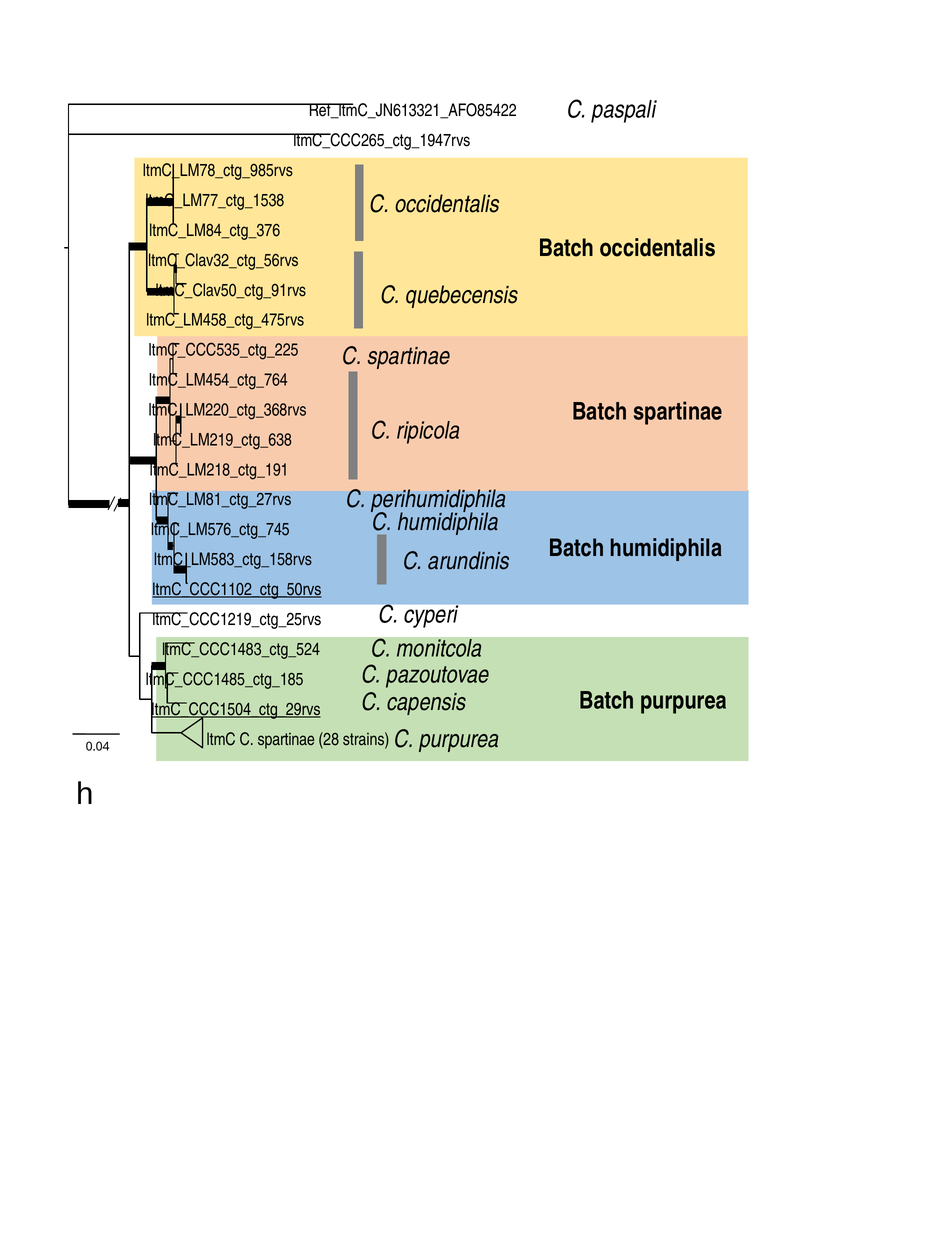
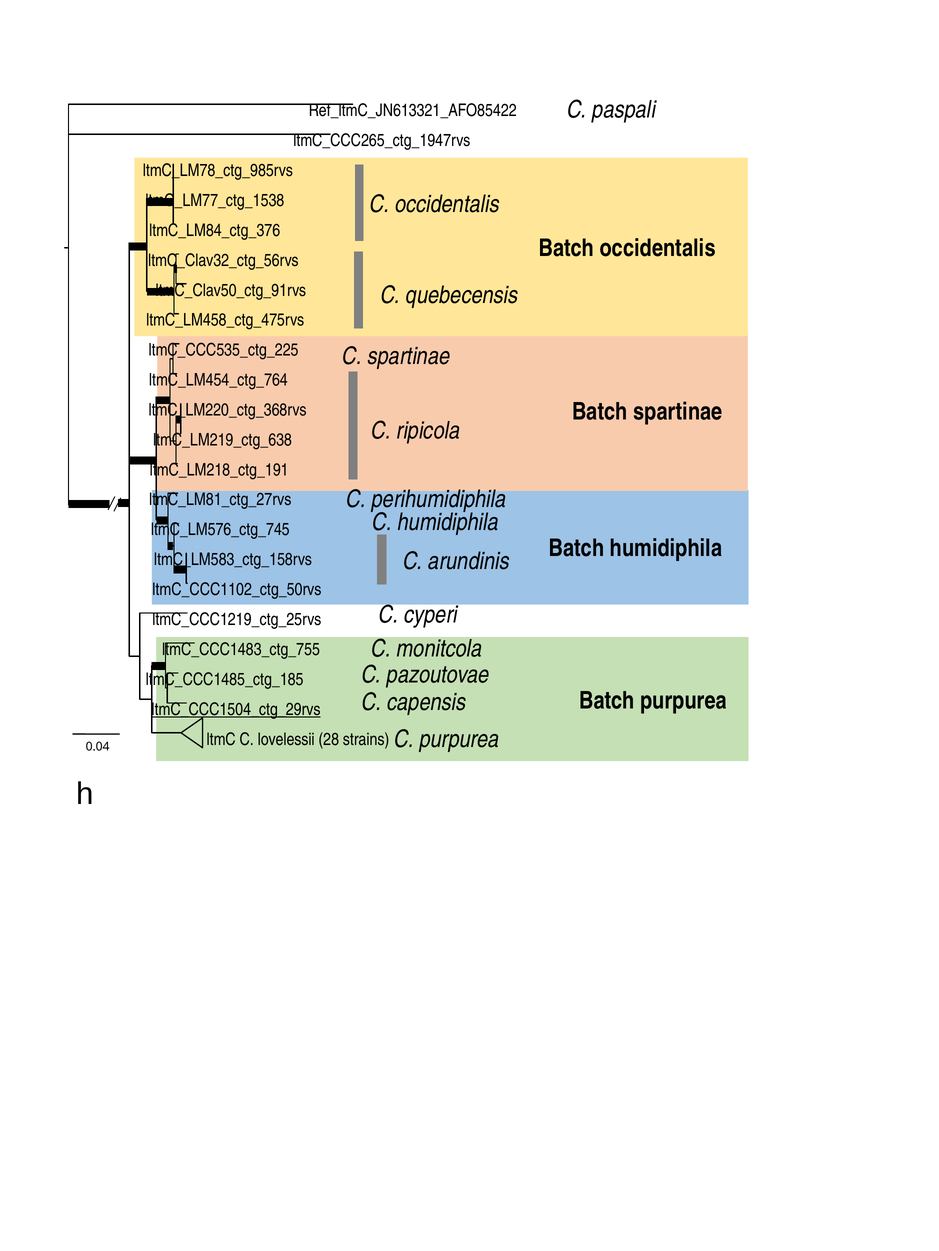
ltmC_CCC1102_ctg_50rvs underline: present -> none (237, 590)
ltmC_CCC1483_ctg_524: ltmC_CCC1483_ctg_524 -> ltmC_CCC1483_ctg_755 (241, 650)
ltmC C spartinae: spartinae -> lovelessii (286, 740)
